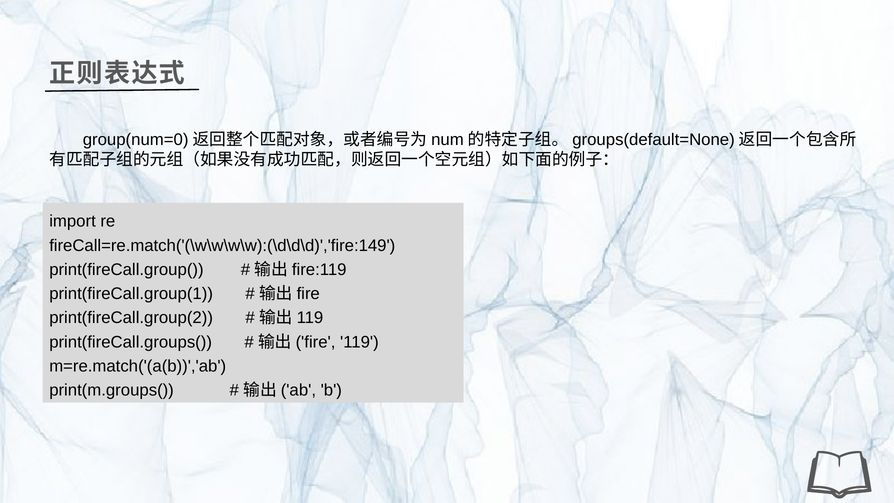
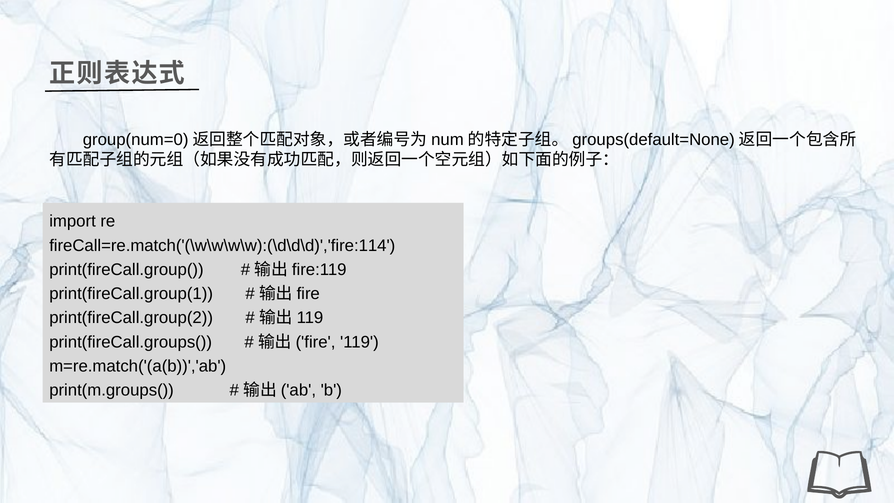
fireCall=re.match('(\w\w\w\w):(\d\d\d)','fire:149: fireCall=re.match('(\w\w\w\w):(\d\d\d)','fire:149 -> fireCall=re.match('(\w\w\w\w):(\d\d\d)','fire:114 (222, 245)
